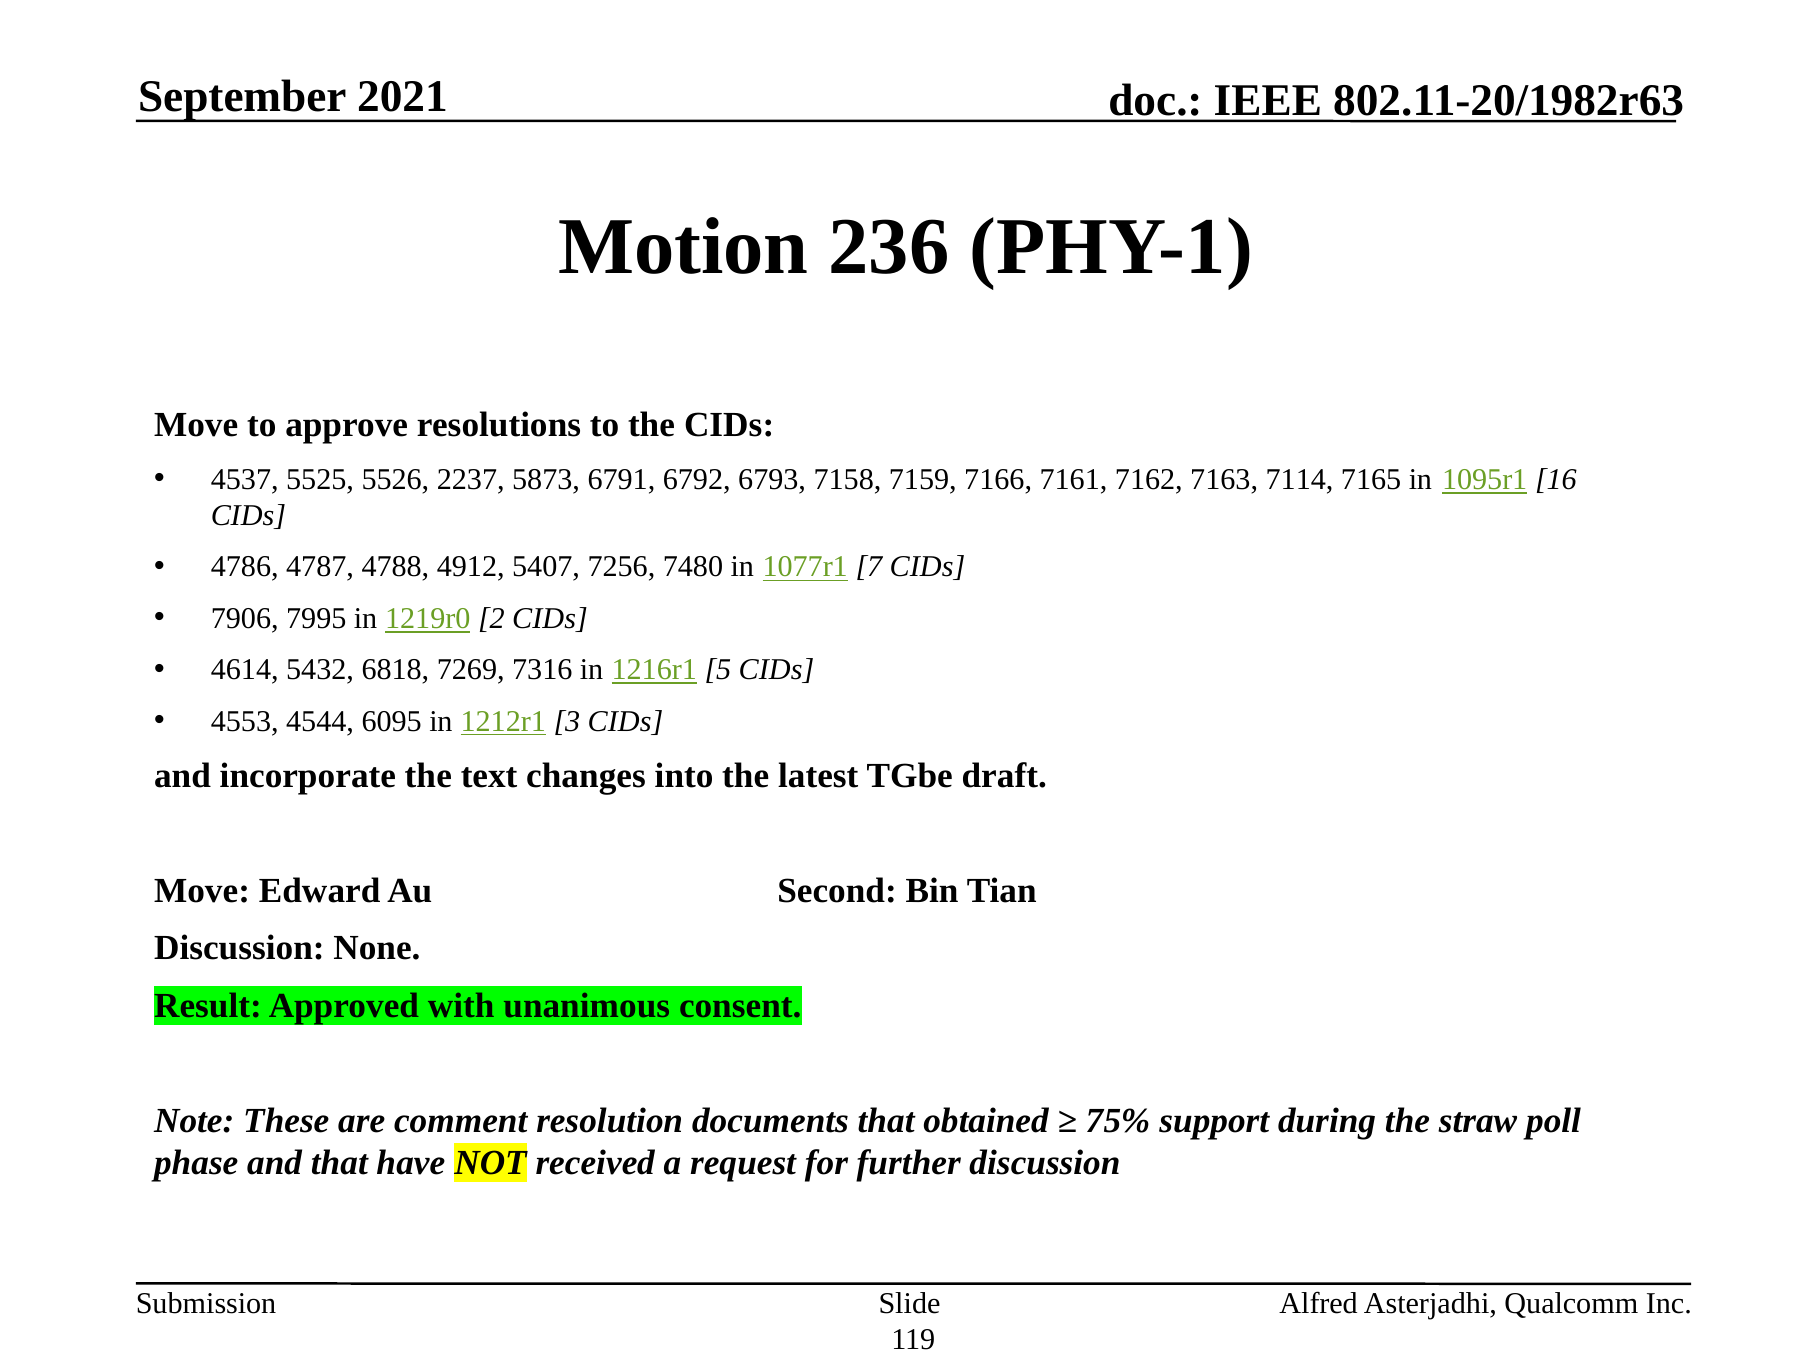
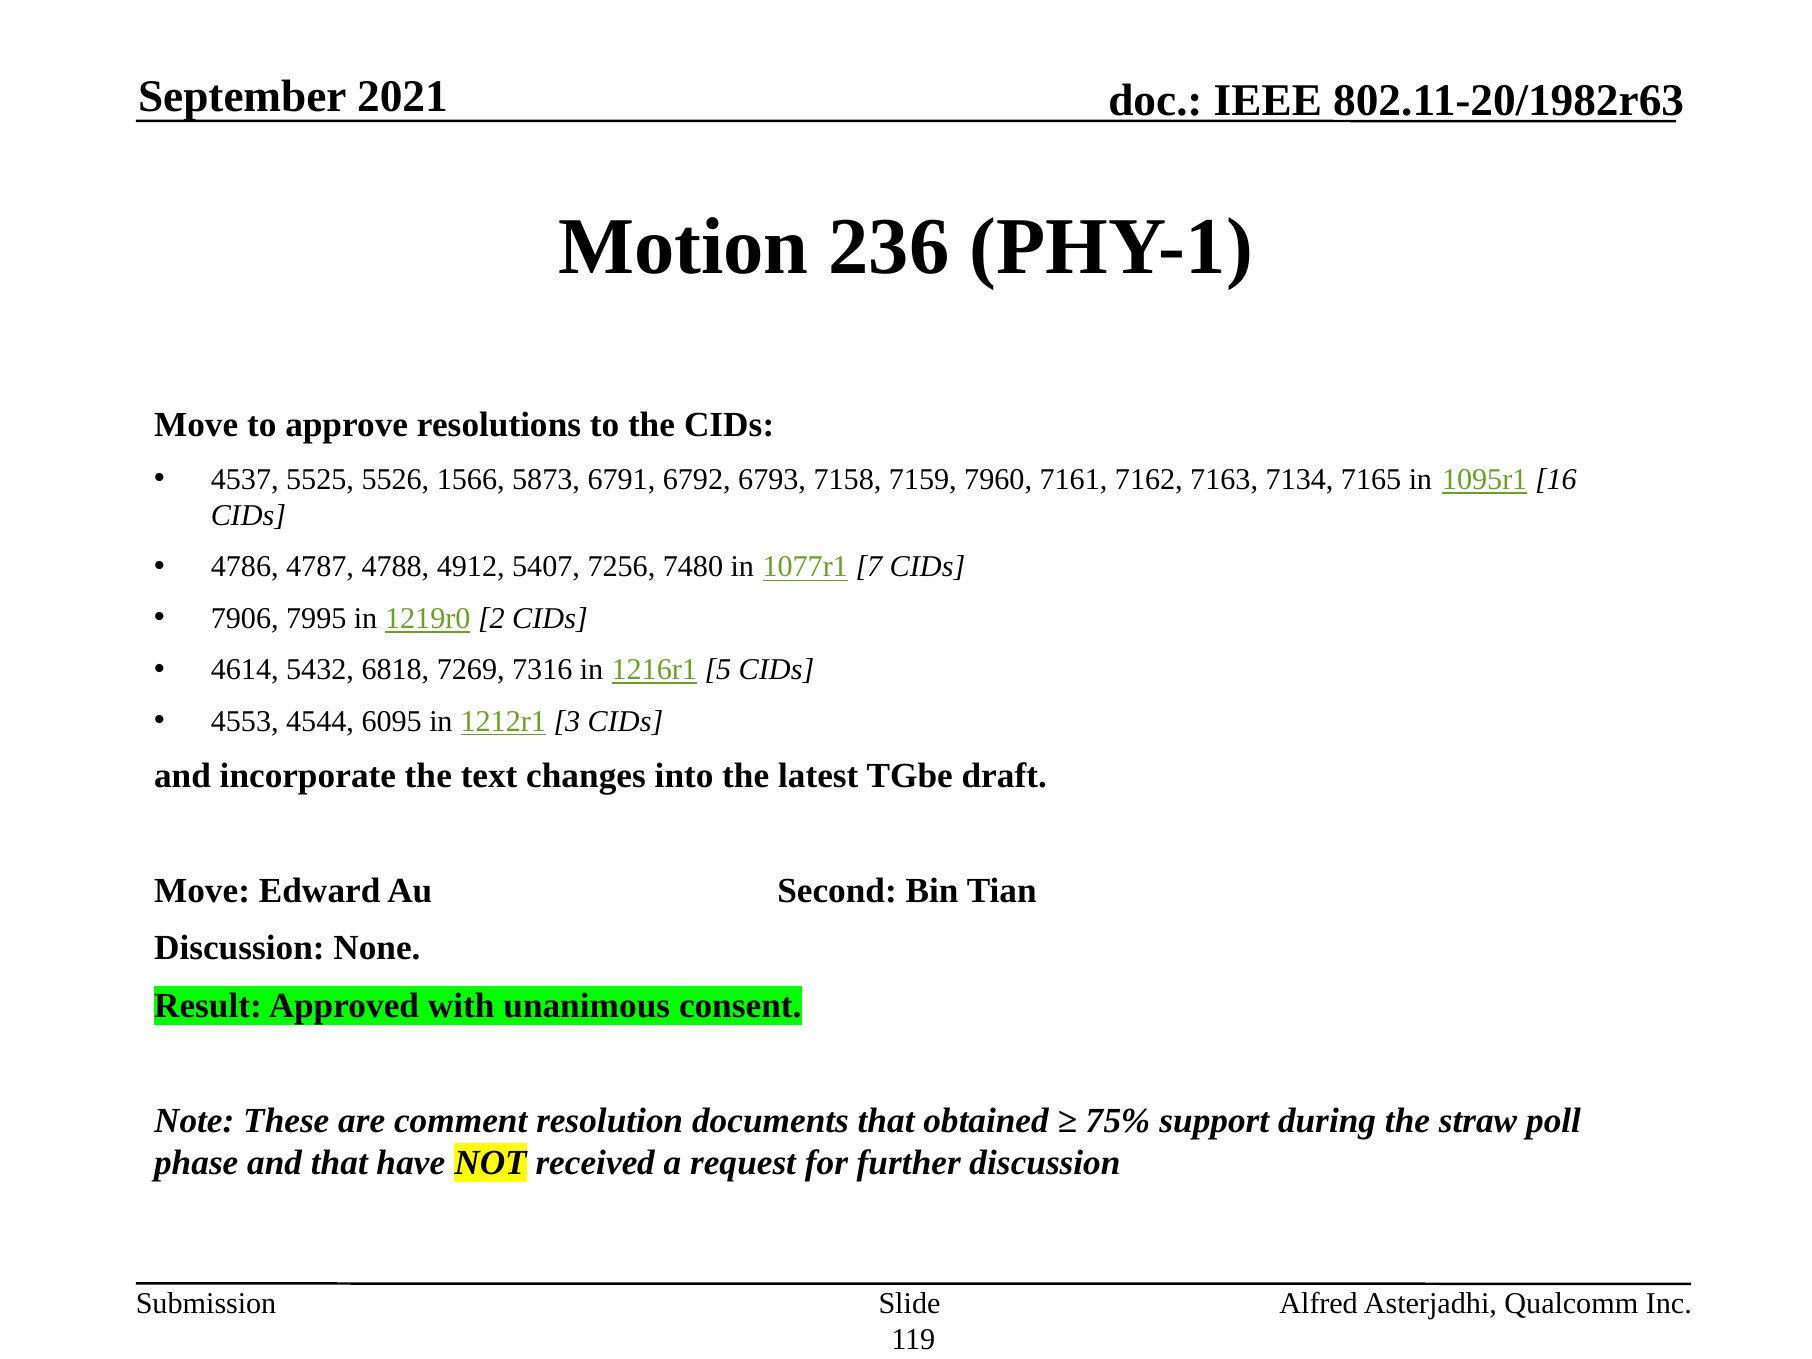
2237: 2237 -> 1566 (471, 479)
7166: 7166 -> 7960 (998, 479)
7114: 7114 -> 7134 (1300, 479)
